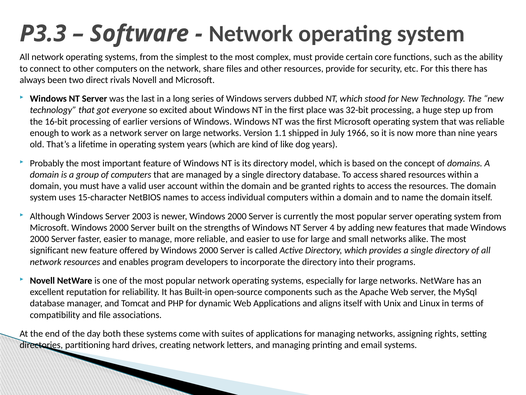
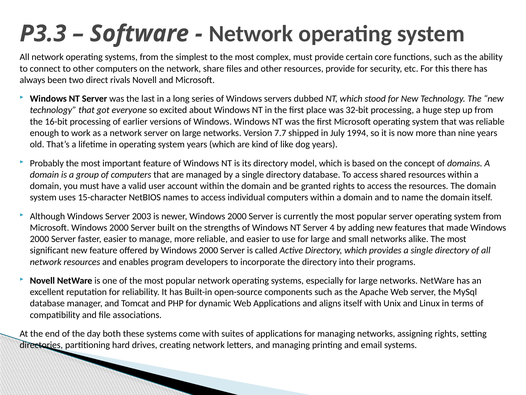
1.1: 1.1 -> 7.7 (280, 133)
1966: 1966 -> 1994 (358, 133)
